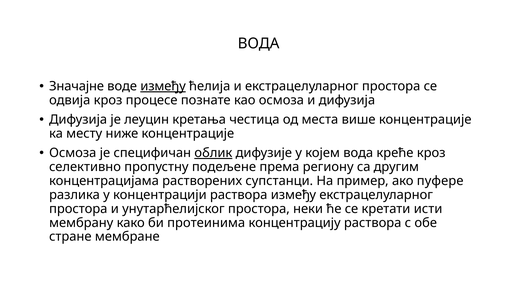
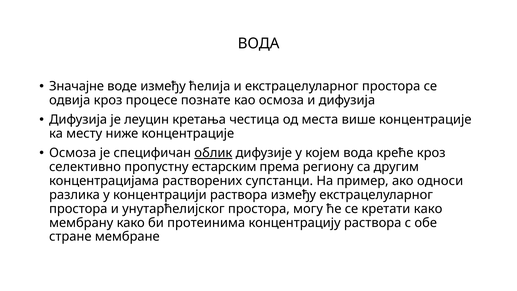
између underline: present -> none (163, 86)
подељене: подељене -> естарским (224, 167)
пуфере: пуфере -> односи (440, 181)
неки: неки -> могу (308, 209)
кретати исти: исти -> како (428, 209)
